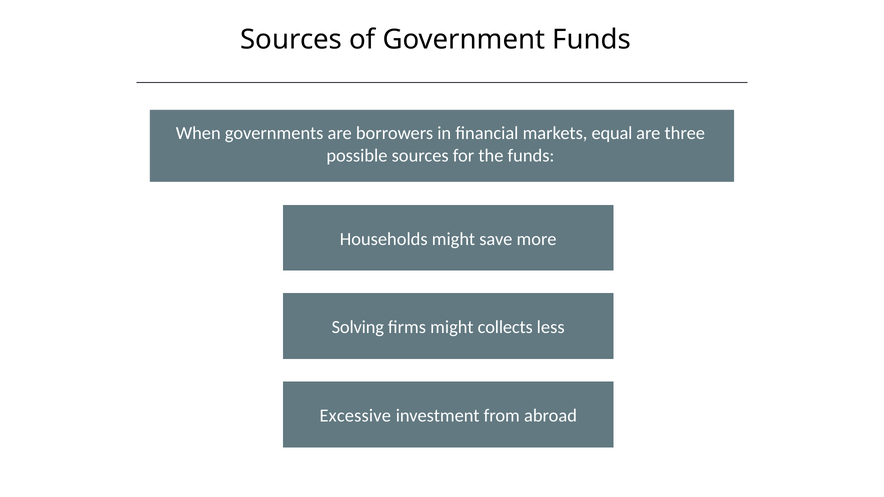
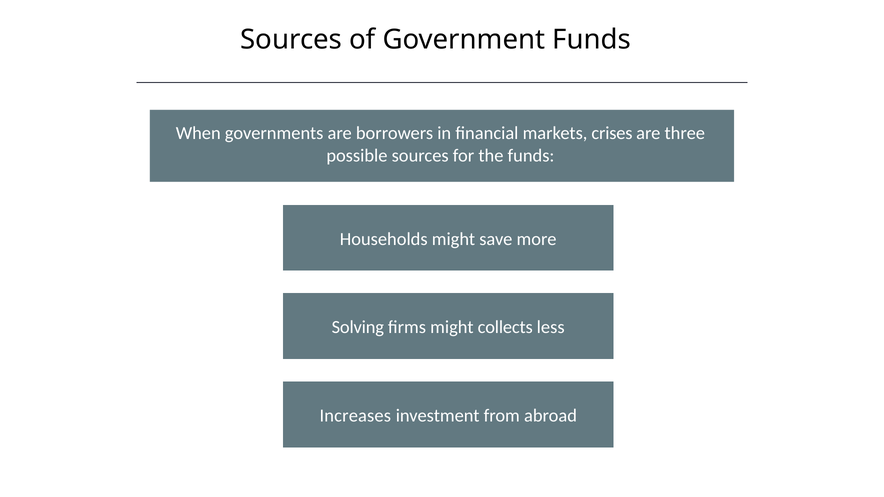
equal: equal -> crises (612, 133)
Excessive: Excessive -> Increases (355, 416)
